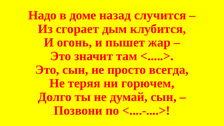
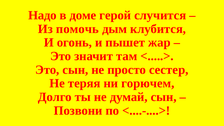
назад: назад -> герой (115, 15)
сгорает: сгорает -> помочь (77, 29)
всегда: всегда -> сестер (169, 70)
